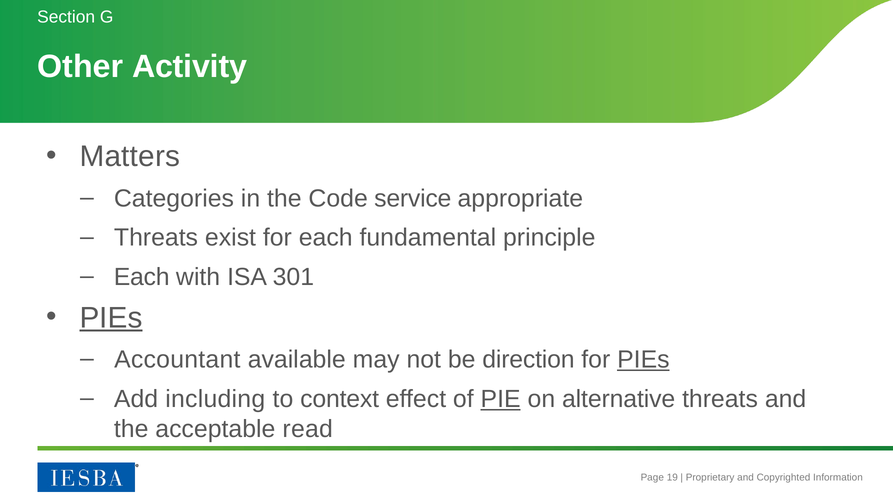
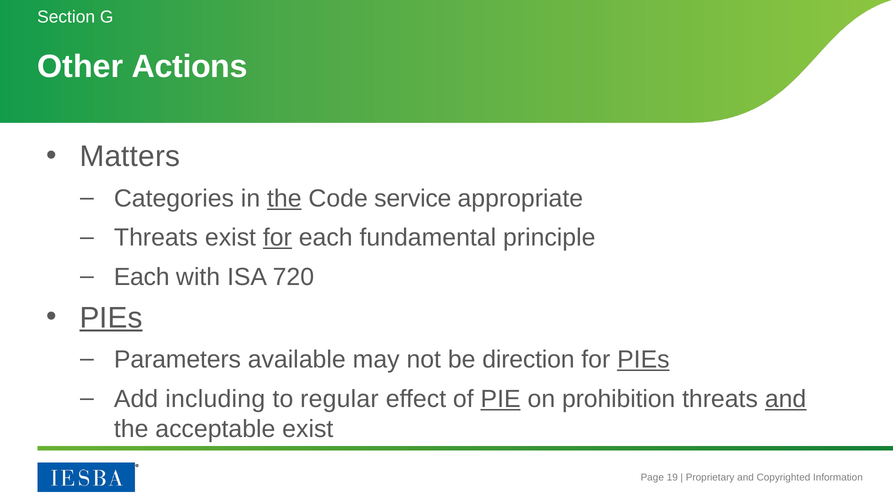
Activity: Activity -> Actions (190, 67)
the underline: none -> present (284, 199)
for underline: none -> present (277, 238)
301: 301 -> 720 (293, 277)
Accountant: Accountant -> Parameters (177, 360)
context: context -> regular (339, 399)
alternative: alternative -> prohibition (619, 399)
and underline: none -> present (786, 399)
acceptable read: read -> exist (308, 429)
